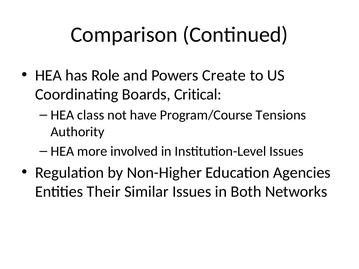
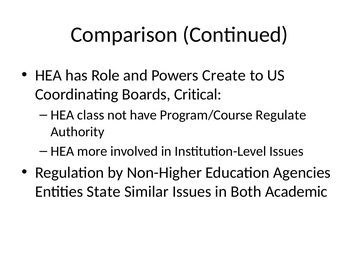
Tensions: Tensions -> Regulate (281, 115)
Their: Their -> State (104, 192)
Networks: Networks -> Academic (296, 192)
